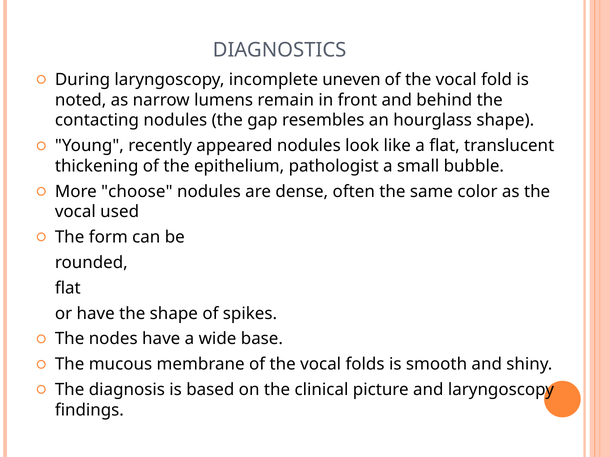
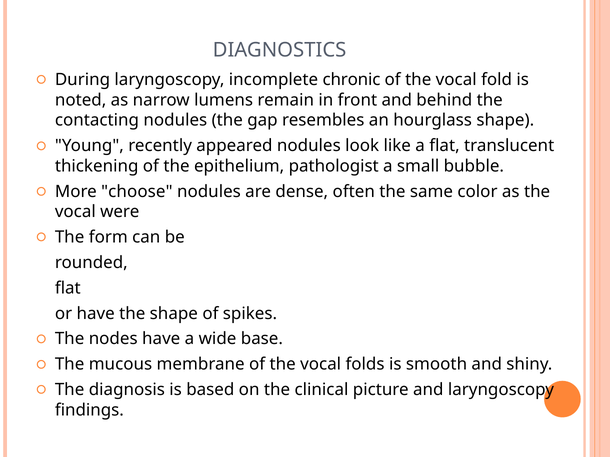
uneven: uneven -> chronic (351, 80)
used: used -> were (120, 212)
